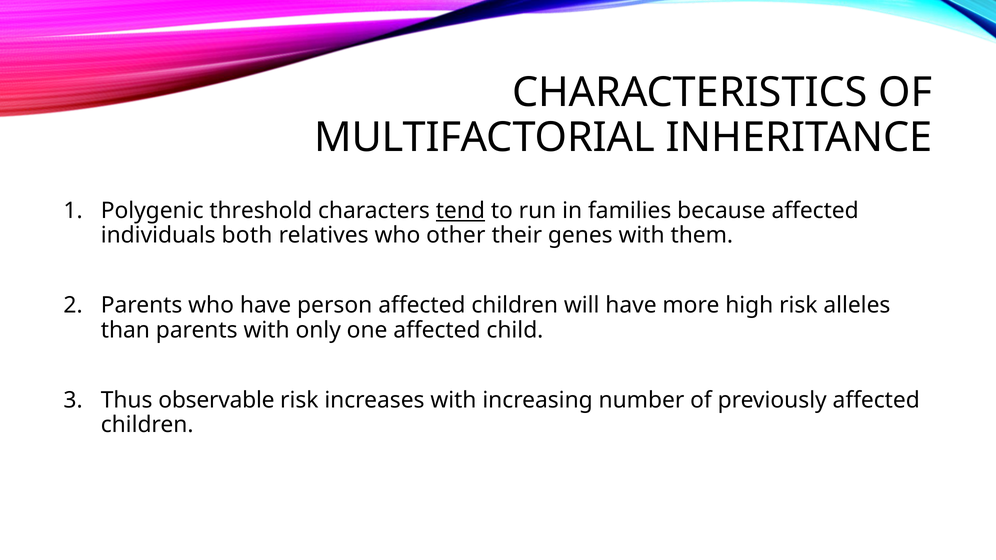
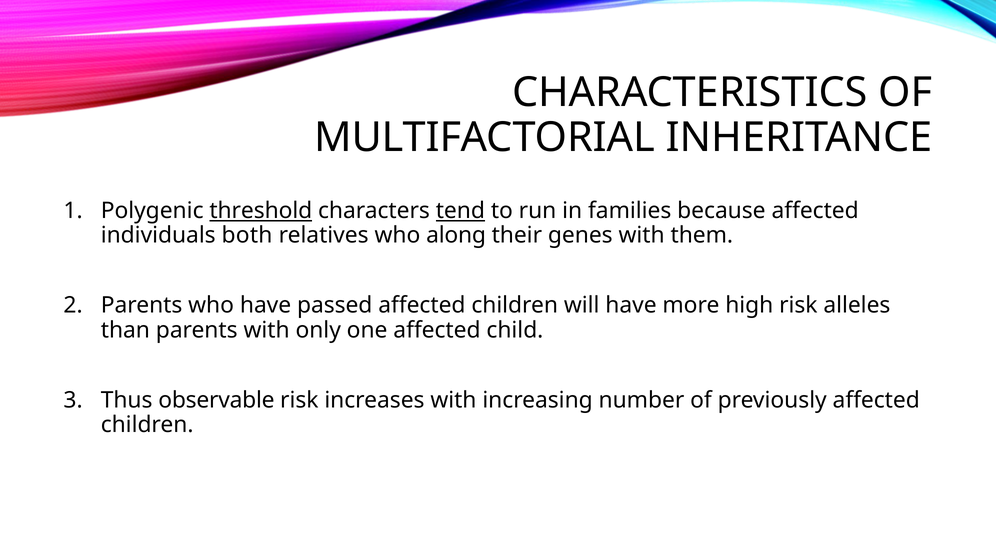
threshold underline: none -> present (261, 211)
other: other -> along (456, 236)
person: person -> passed (335, 306)
